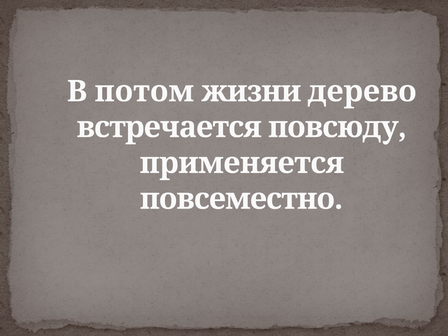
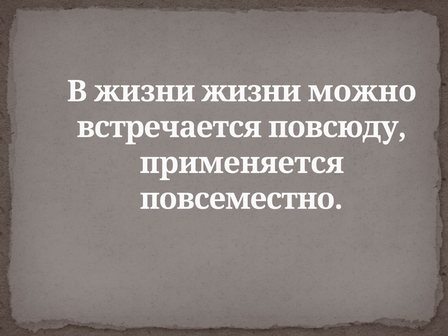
В потом: потом -> жизни (145, 91)
дерево: дерево -> можно (362, 91)
